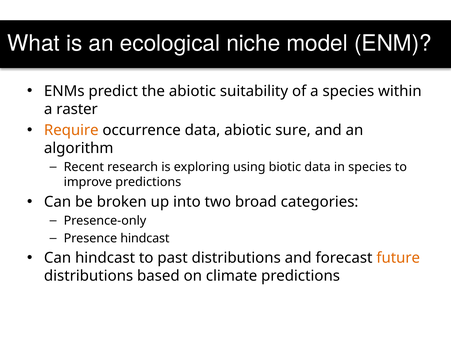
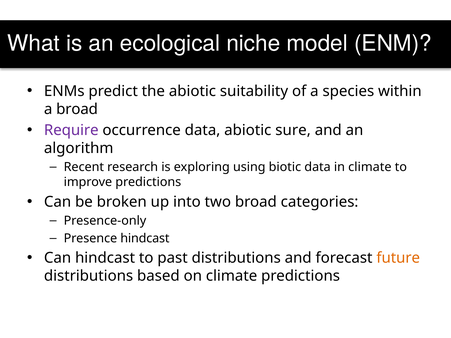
a raster: raster -> broad (77, 109)
Require colour: orange -> purple (71, 130)
in species: species -> climate (370, 167)
